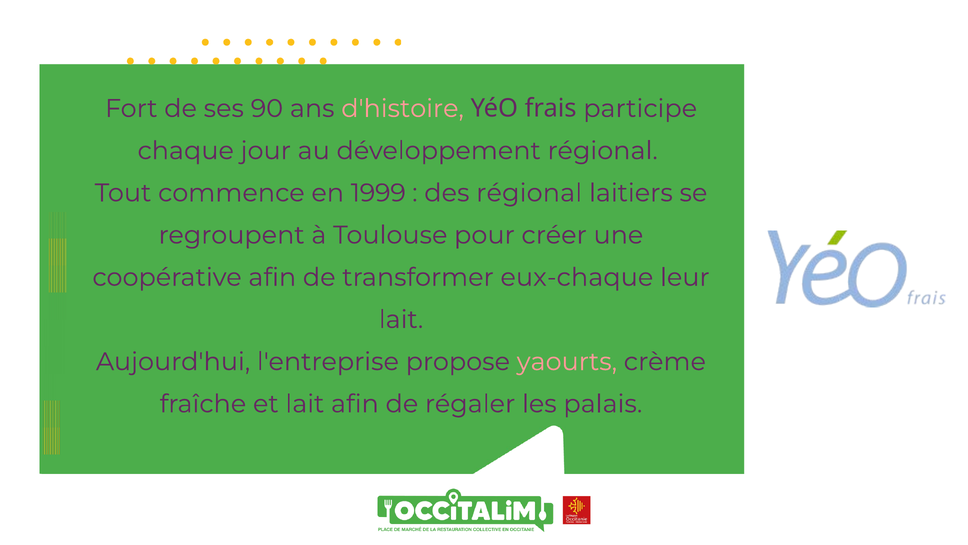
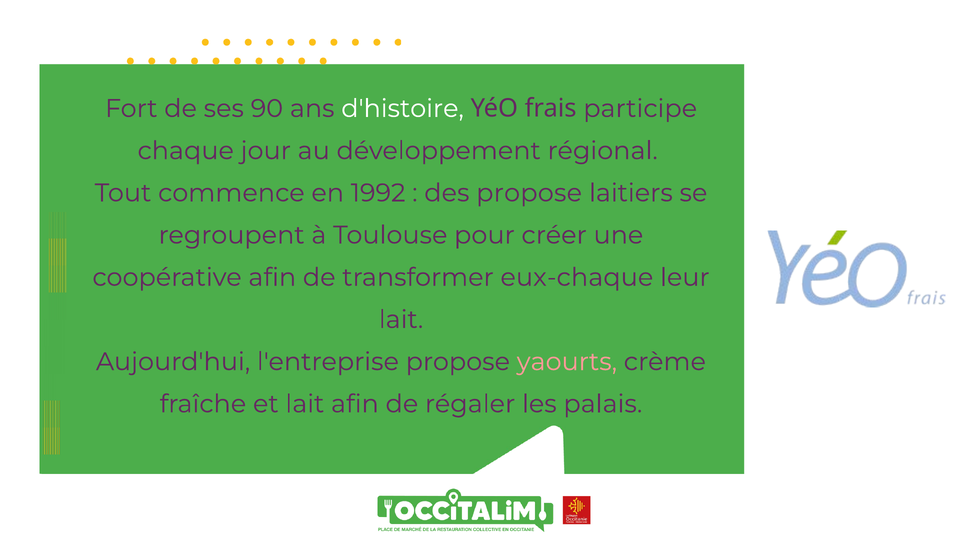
d'histoire colour: pink -> white (403, 108)
1999: 1999 -> 1992 (378, 193)
des régional: régional -> propose (529, 193)
